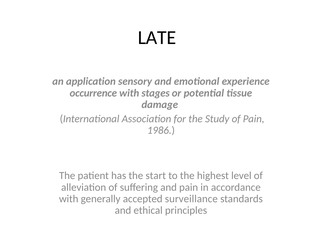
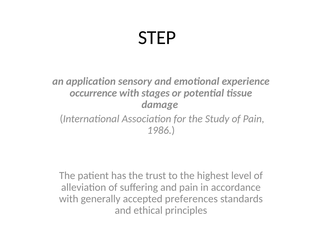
LATE: LATE -> STEP (157, 38)
start: start -> trust (156, 175)
surveillance: surveillance -> preferences (191, 198)
